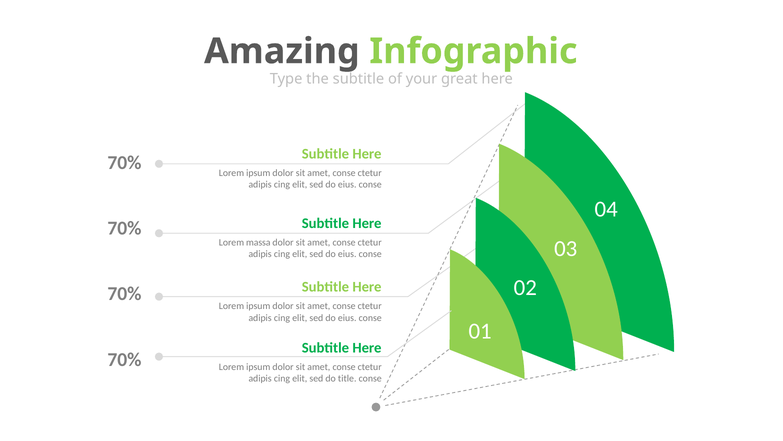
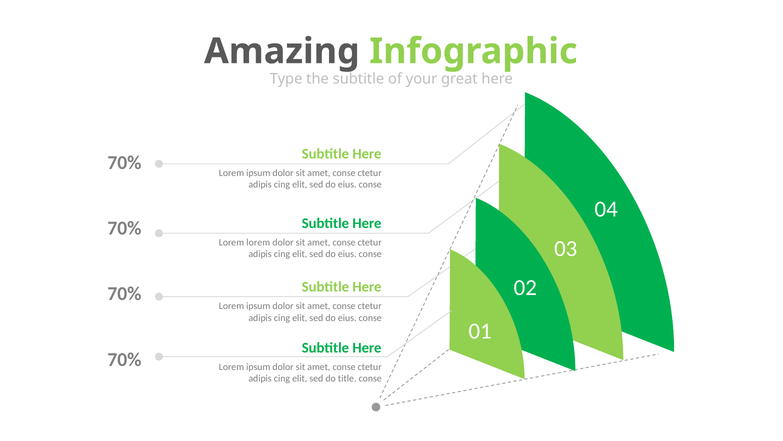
Lorem massa: massa -> lorem (258, 242)
